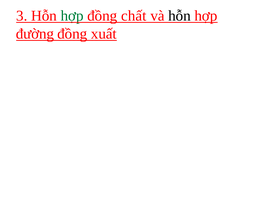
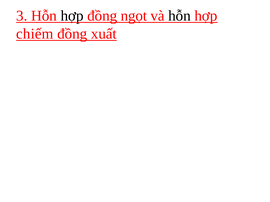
hợp colour: green -> black (72, 16)
chất: chất -> ngọt (134, 16)
đường: đường -> chiếm (35, 34)
